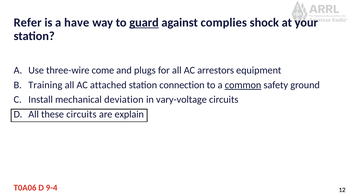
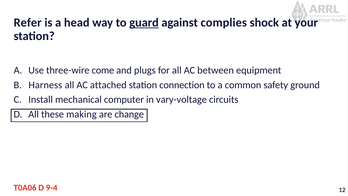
have: have -> head (77, 23)
arrestors: arrestors -> between (216, 70)
Training: Training -> Harness (45, 85)
common underline: present -> none (243, 85)
deviation: deviation -> computer (124, 99)
these circuits: circuits -> making (81, 114)
explain: explain -> change (129, 114)
